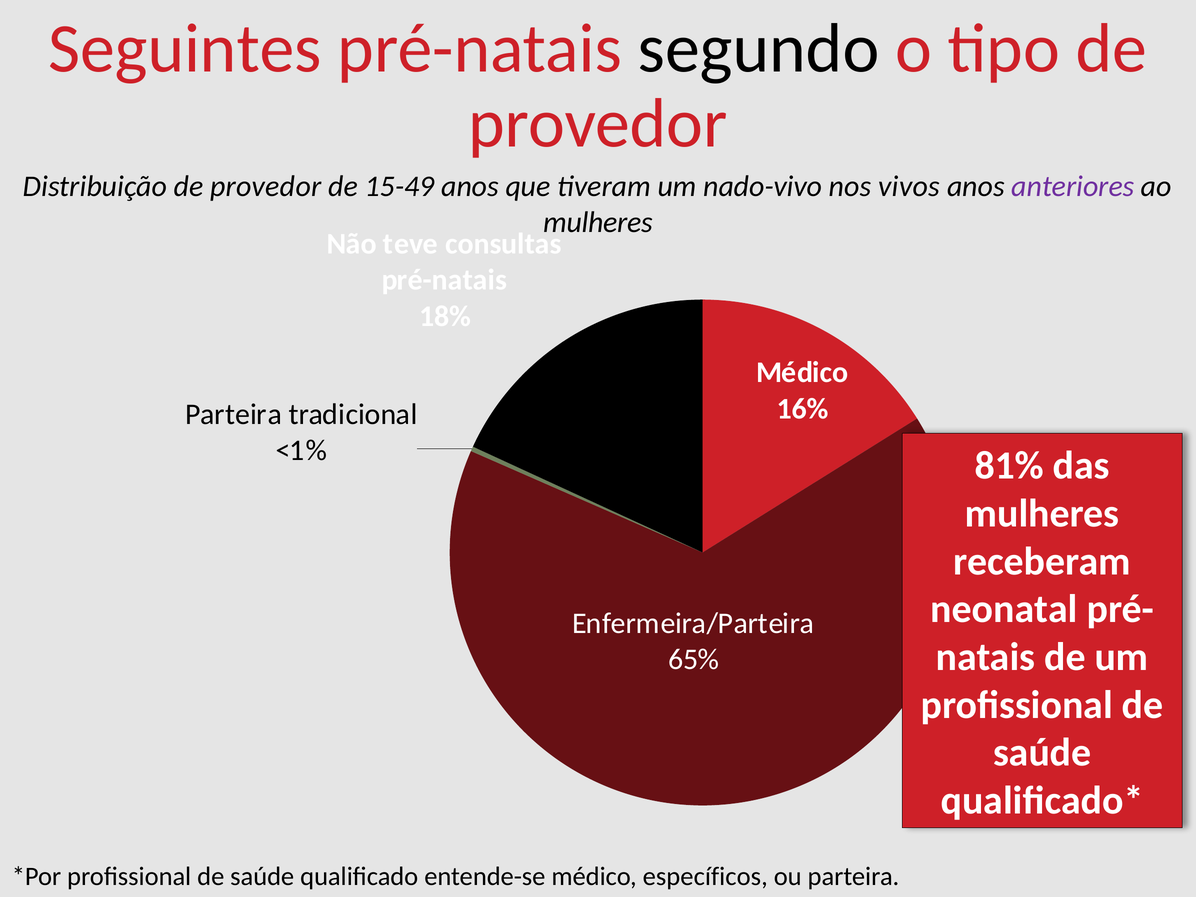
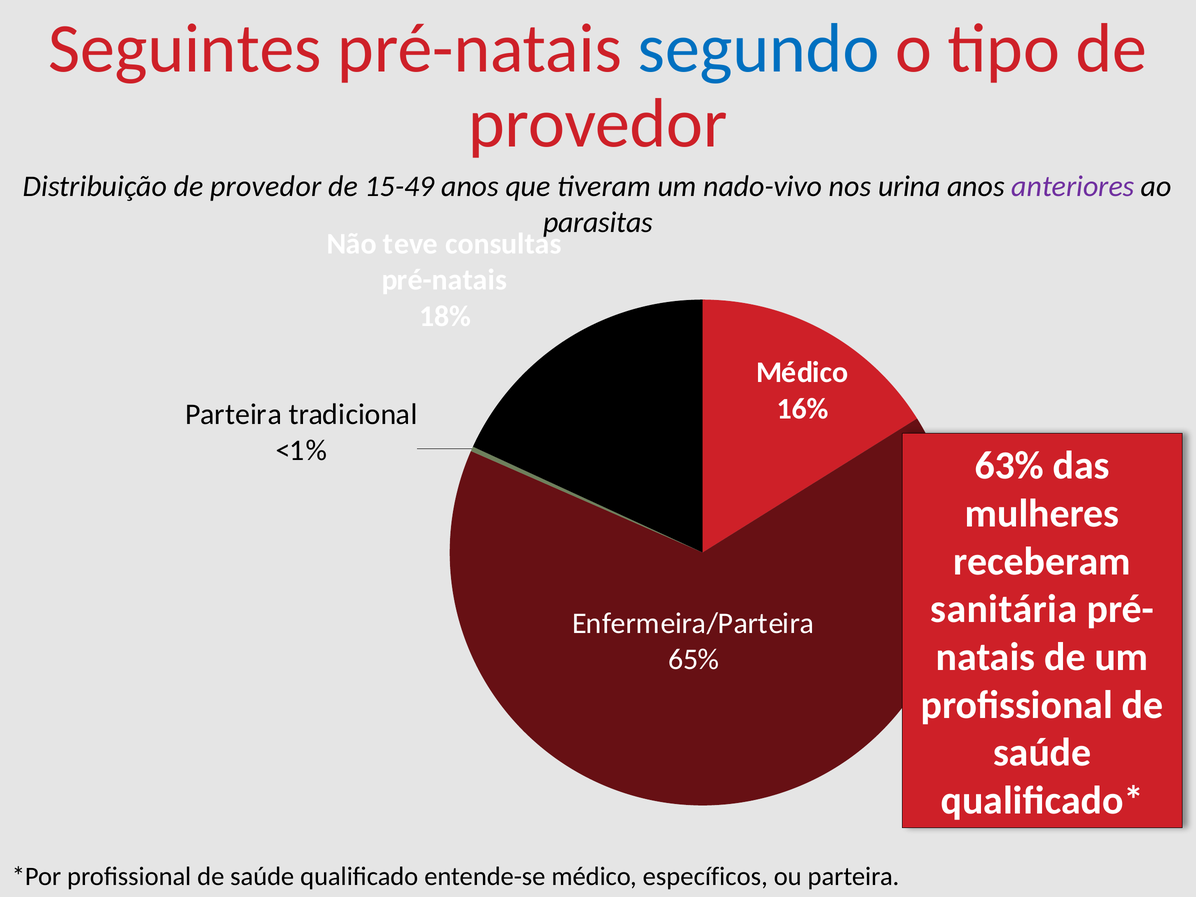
segundo colour: black -> blue (759, 49)
vivos: vivos -> urina (909, 187)
mulheres: mulheres -> parasitas (598, 222)
81%: 81% -> 63% (1009, 466)
neonatal: neonatal -> sanitária (1004, 609)
